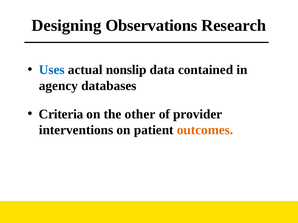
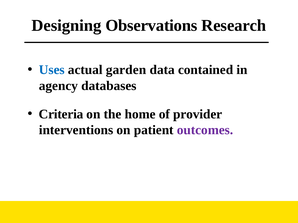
nonslip: nonslip -> garden (126, 70)
other: other -> home (140, 114)
outcomes colour: orange -> purple (205, 130)
